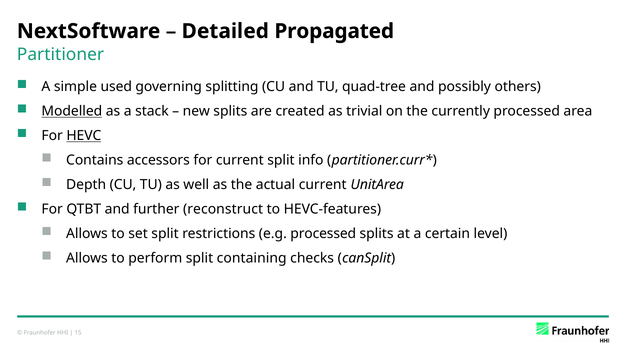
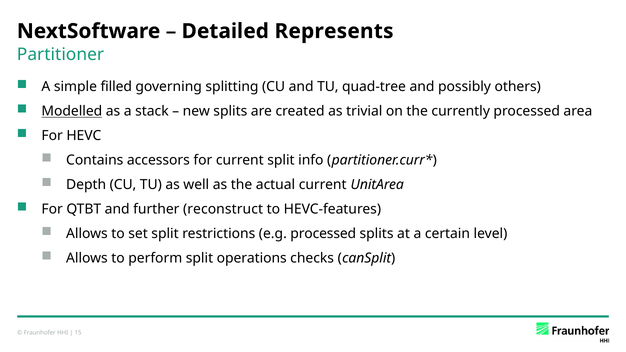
Propagated: Propagated -> Represents (334, 31)
used: used -> filled (116, 87)
HEVC underline: present -> none (84, 136)
containing: containing -> operations (252, 258)
